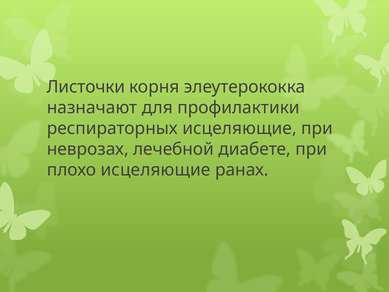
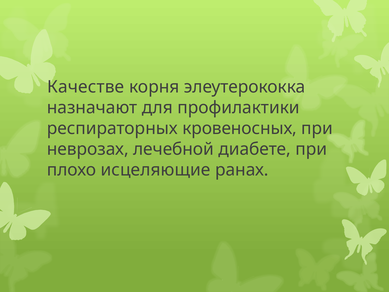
Листочки: Листочки -> Качестве (86, 87)
респираторных исцеляющие: исцеляющие -> кровеносных (240, 128)
